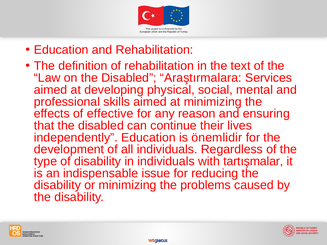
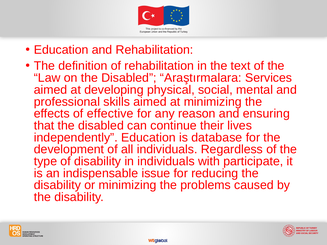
önemlidir: önemlidir -> database (217, 138)
tartışmalar: tartışmalar -> participate (253, 161)
